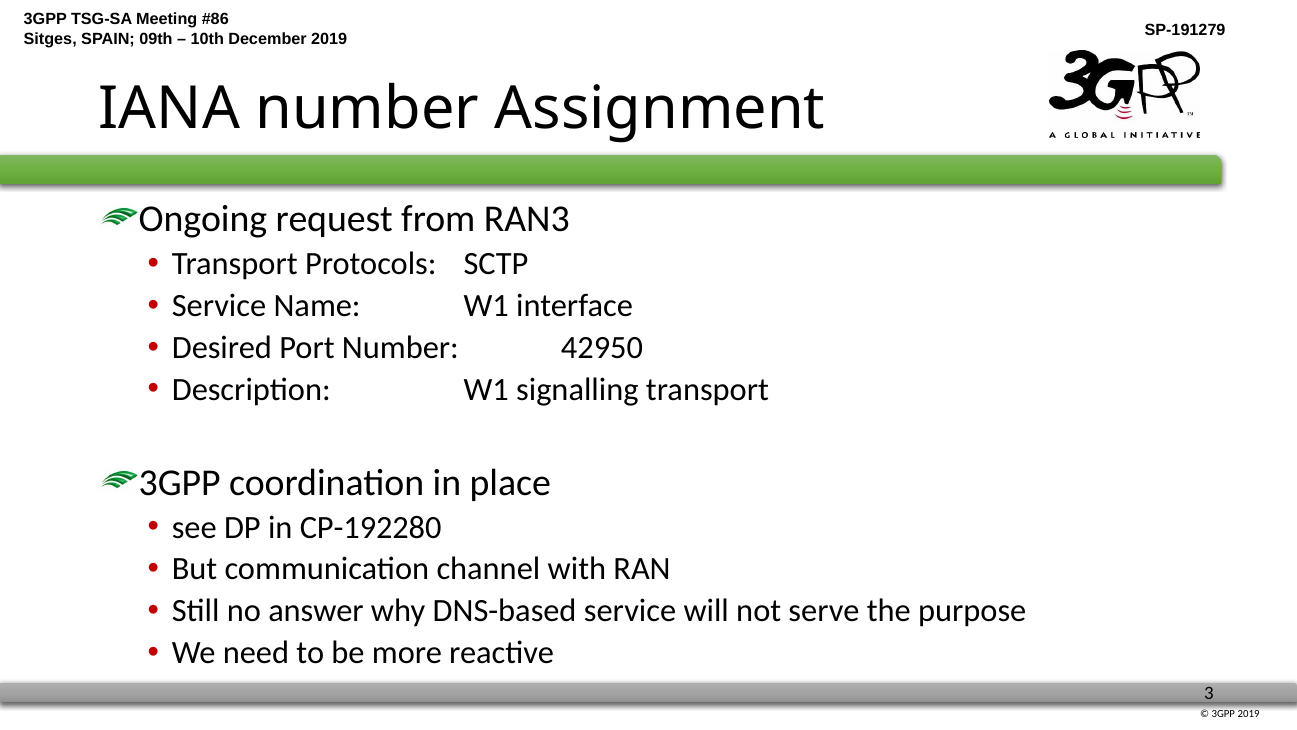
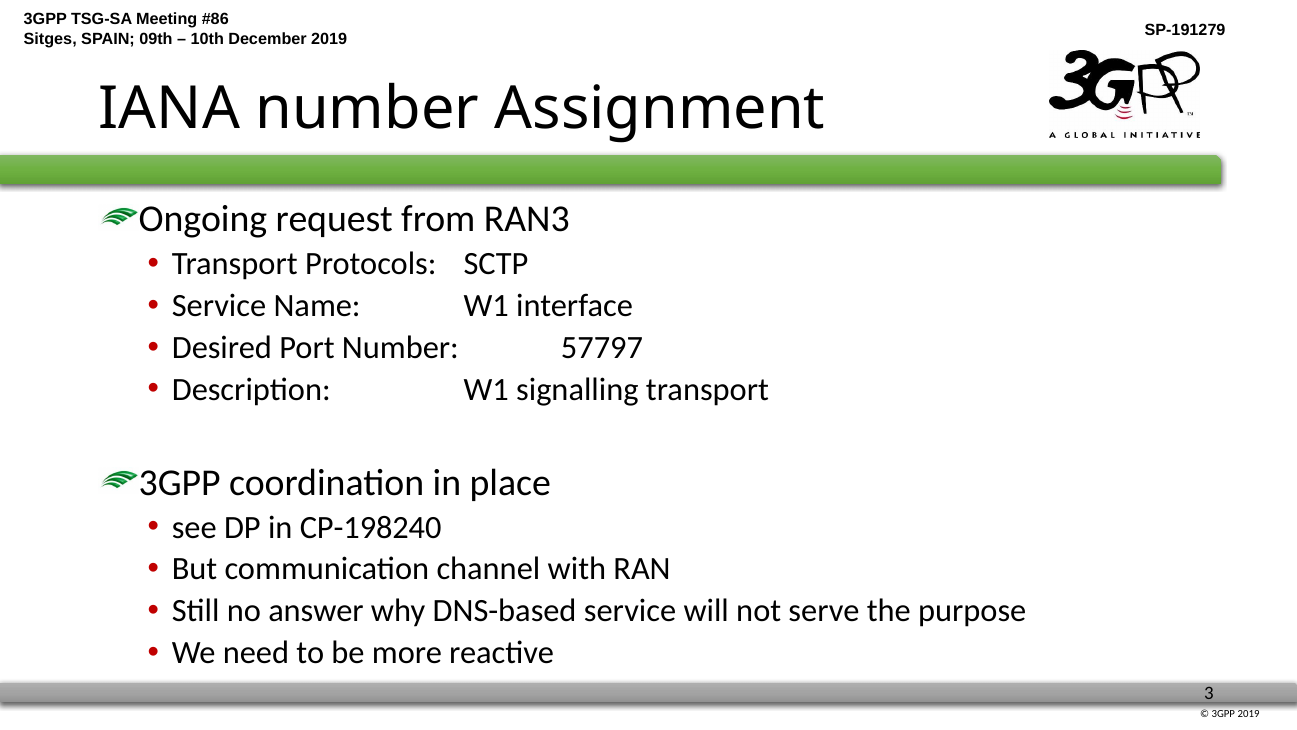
42950: 42950 -> 57797 (602, 347)
CP-192280: CP-192280 -> CP-198240 (371, 527)
